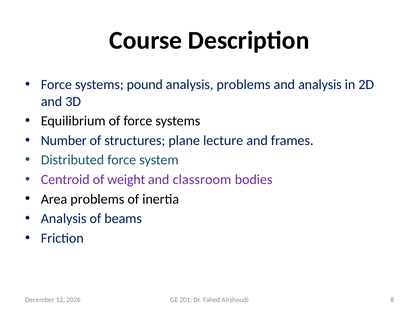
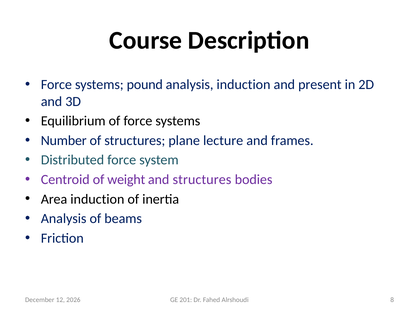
analysis problems: problems -> induction (243, 85)
and analysis: analysis -> present (320, 85)
and classroom: classroom -> structures (202, 180)
Area problems: problems -> induction (97, 199)
